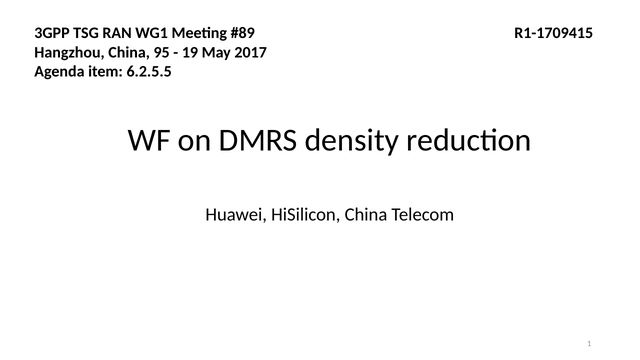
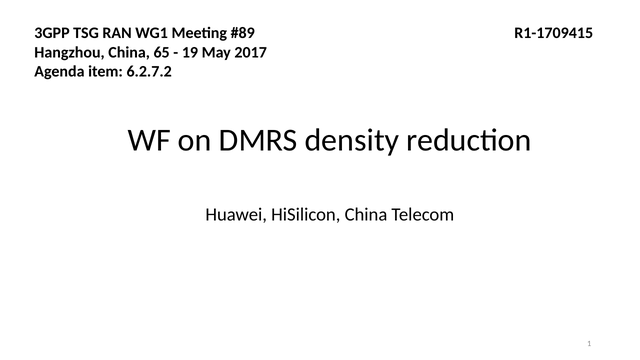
95: 95 -> 65 (162, 52)
6.2.5.5: 6.2.5.5 -> 6.2.7.2 (149, 71)
